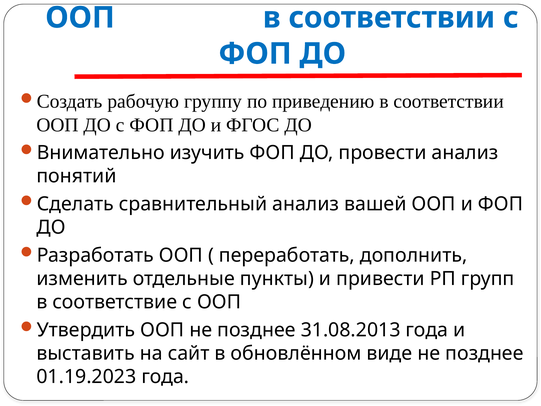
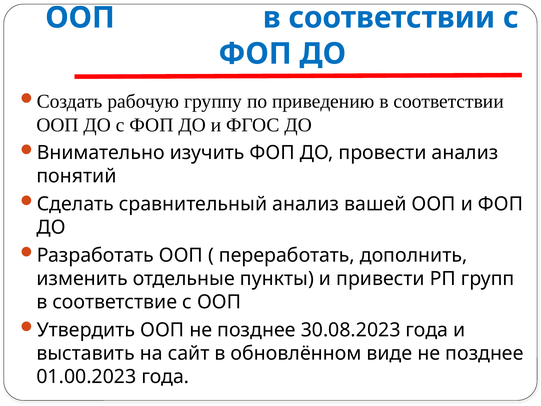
31.08.2013: 31.08.2013 -> 30.08.2023 (351, 330)
01.19.2023: 01.19.2023 -> 01.00.2023 (86, 377)
